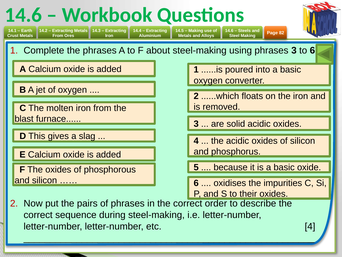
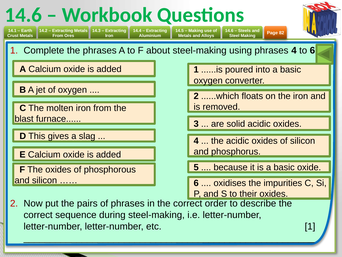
phrases 3: 3 -> 4 (294, 50)
etc 4: 4 -> 1 (310, 226)
